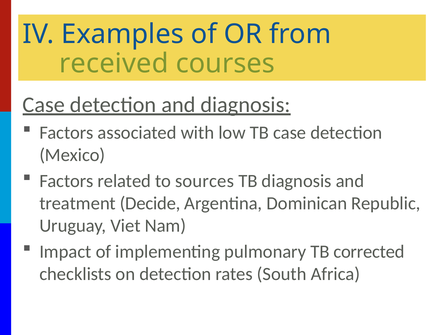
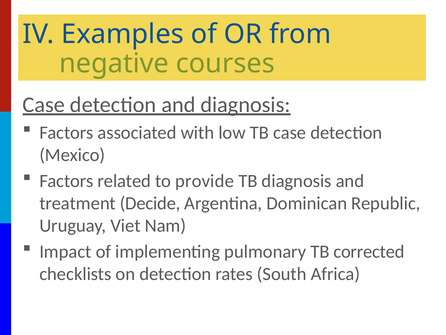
received: received -> negative (114, 63)
sources: sources -> provide (205, 181)
